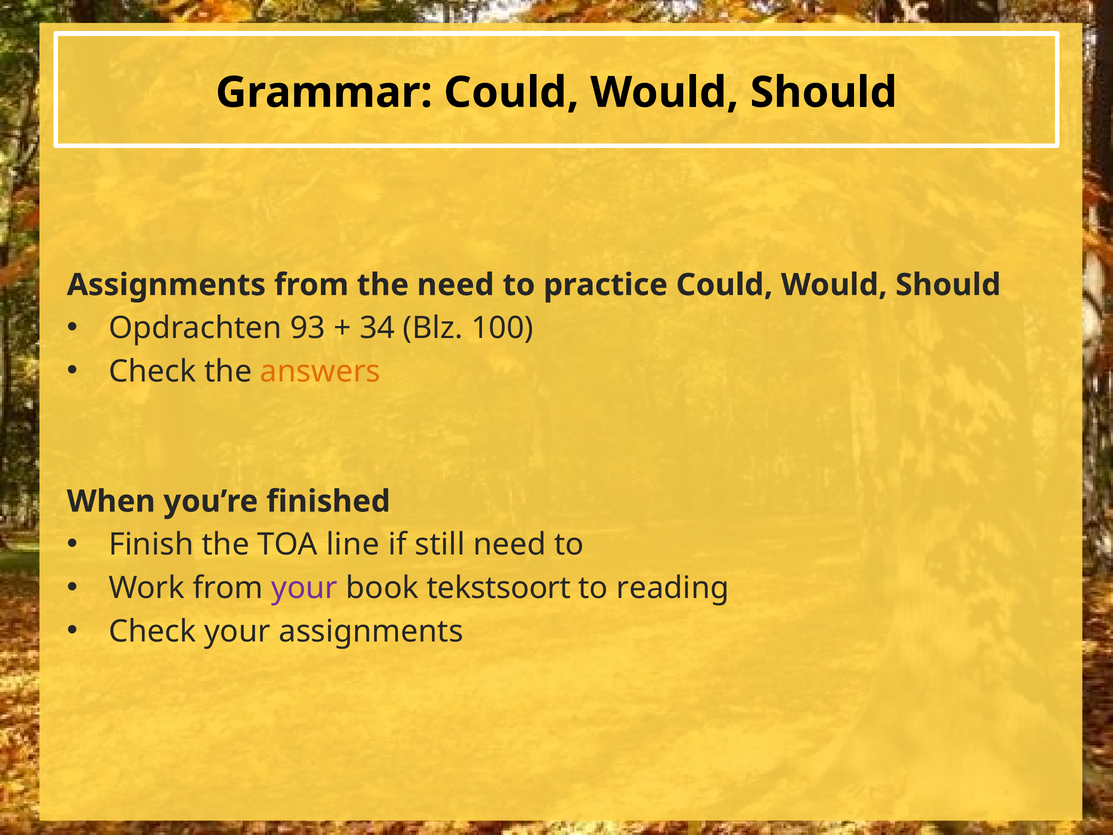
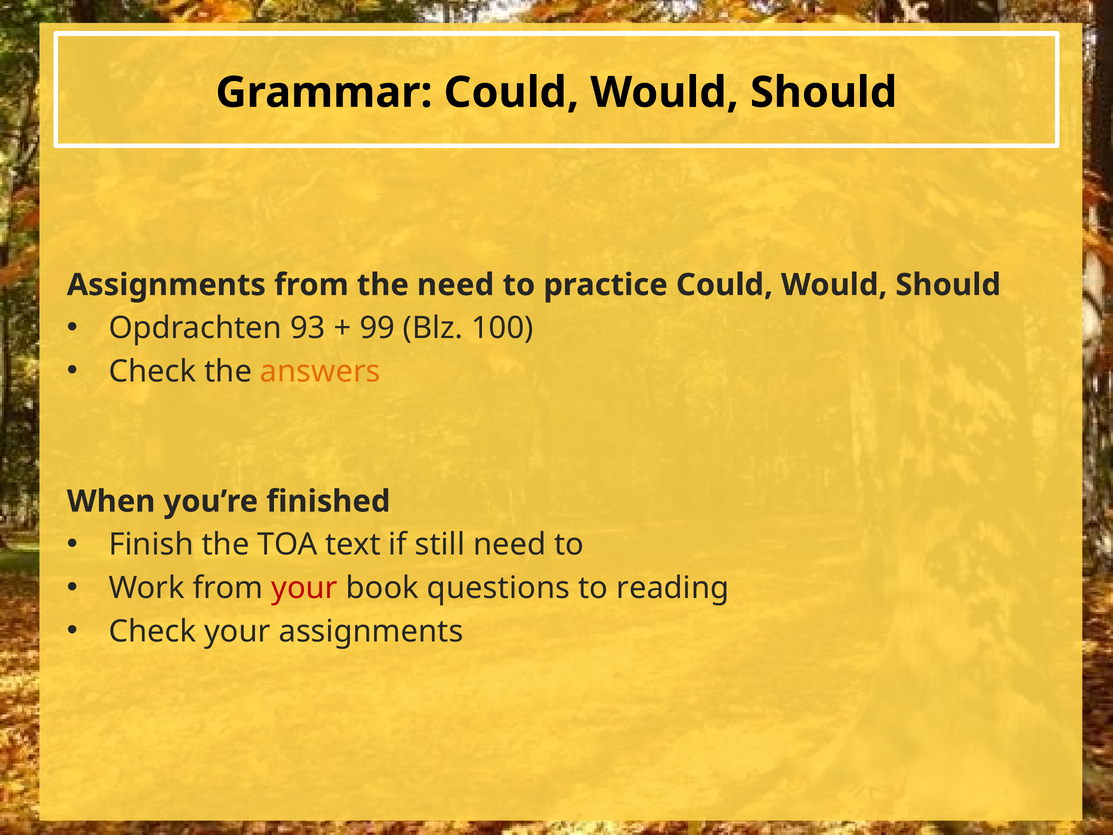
34: 34 -> 99 (377, 328)
line: line -> text (353, 545)
your colour: purple -> red (305, 588)
tekstsoort: tekstsoort -> questions (499, 588)
